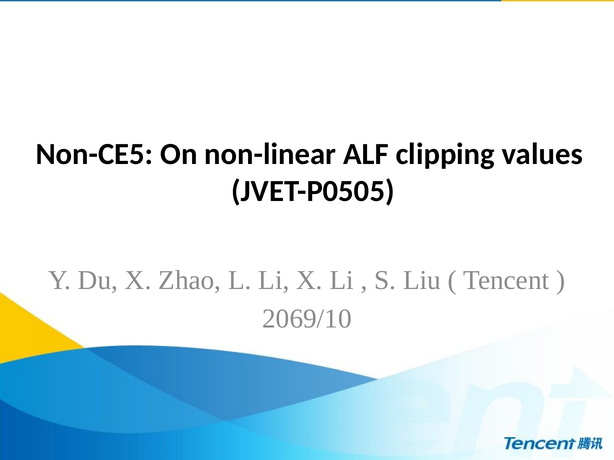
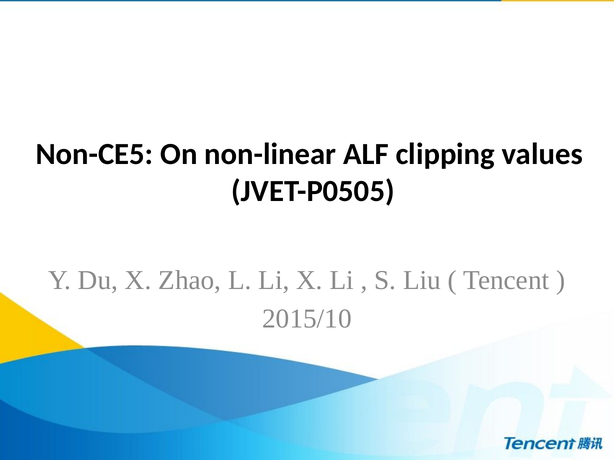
2069/10: 2069/10 -> 2015/10 (307, 319)
